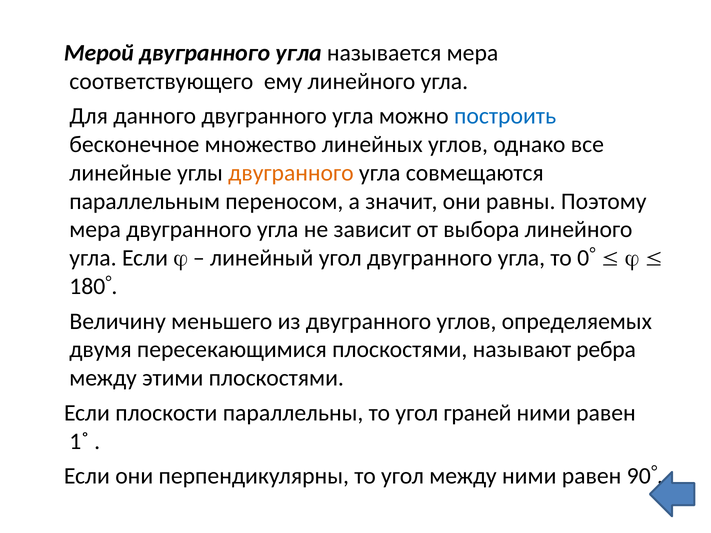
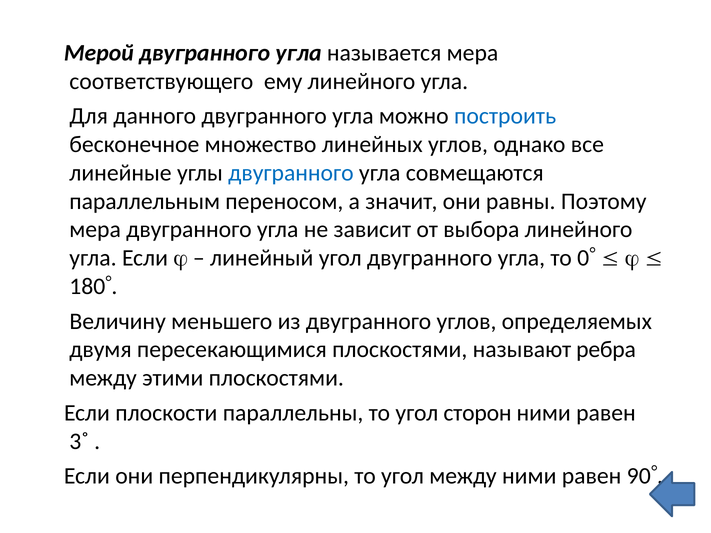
двугранного colour: orange -> blue (291, 173)
граней: граней -> сторон (478, 413)
1˚: 1˚ -> 3˚ (79, 441)
